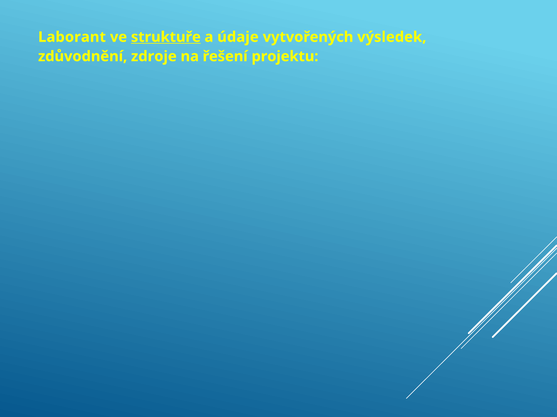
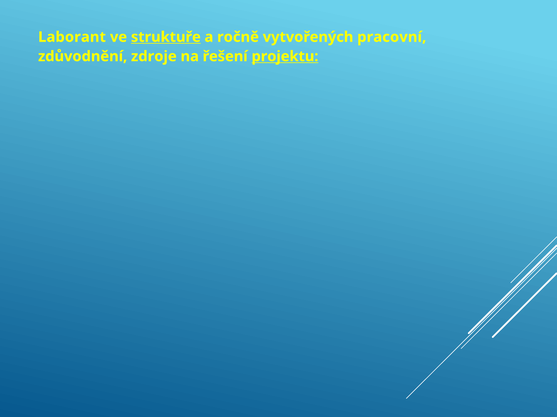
údaje: údaje -> ročně (238, 37)
výsledek: výsledek -> pracovní (392, 37)
projektu underline: none -> present (285, 56)
